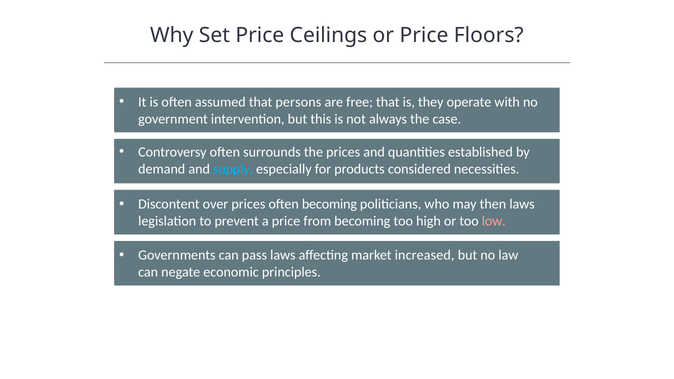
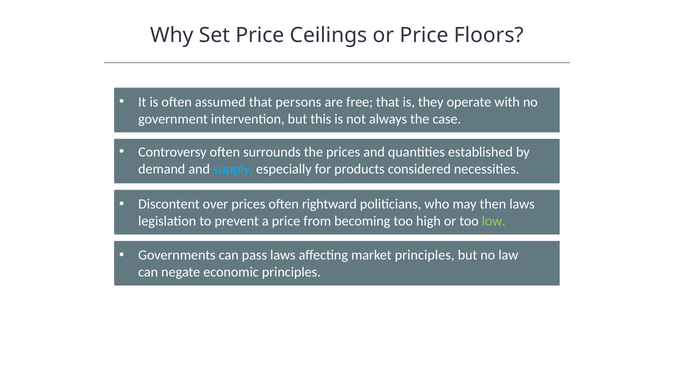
often becoming: becoming -> rightward (329, 204)
low colour: pink -> light green (494, 221)
market increased: increased -> principles (425, 255)
